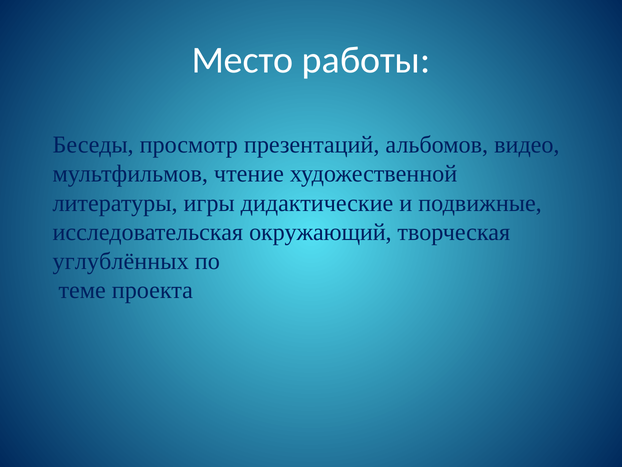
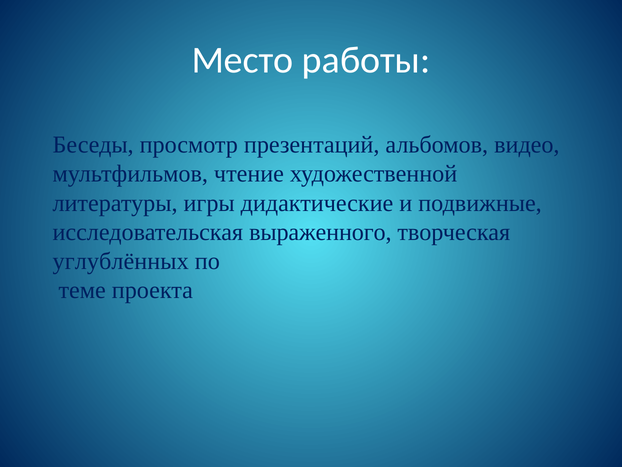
окружающий: окружающий -> выраженного (320, 232)
